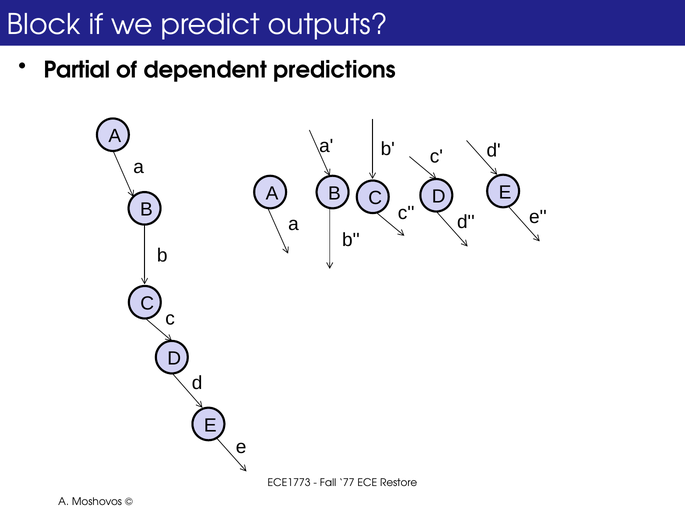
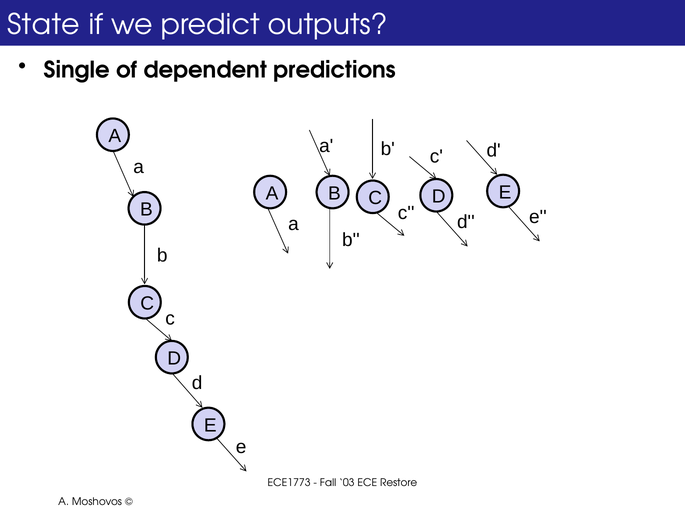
Block: Block -> State (44, 25)
Partial: Partial -> Single (77, 70)
77: 77 -> 03 (347, 482)
